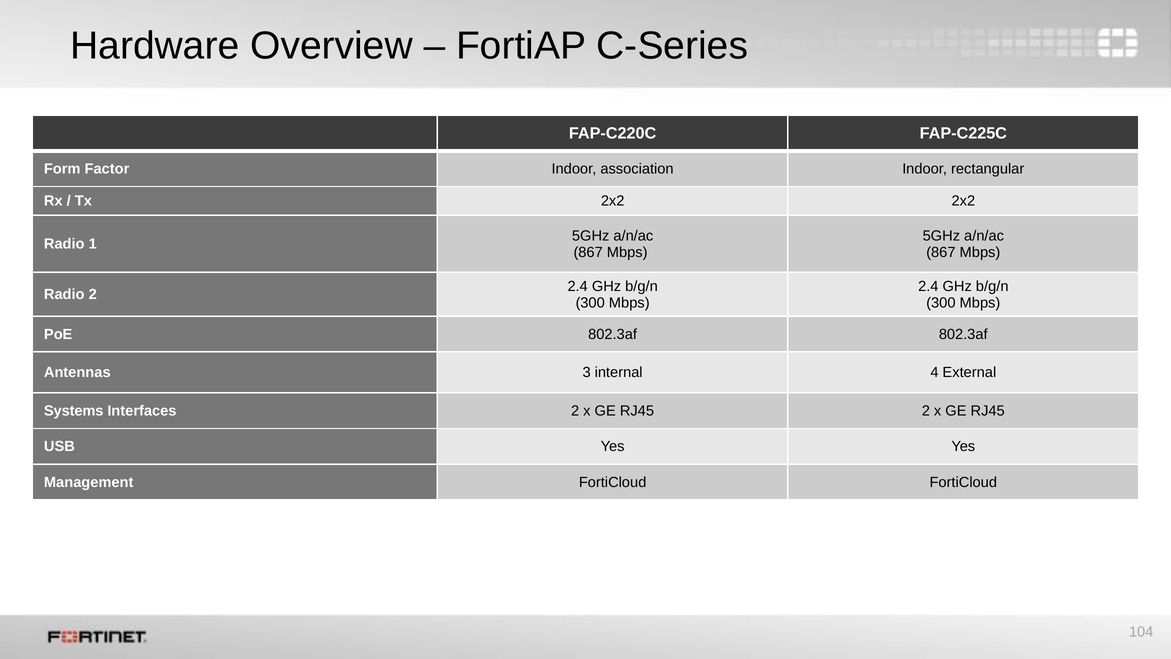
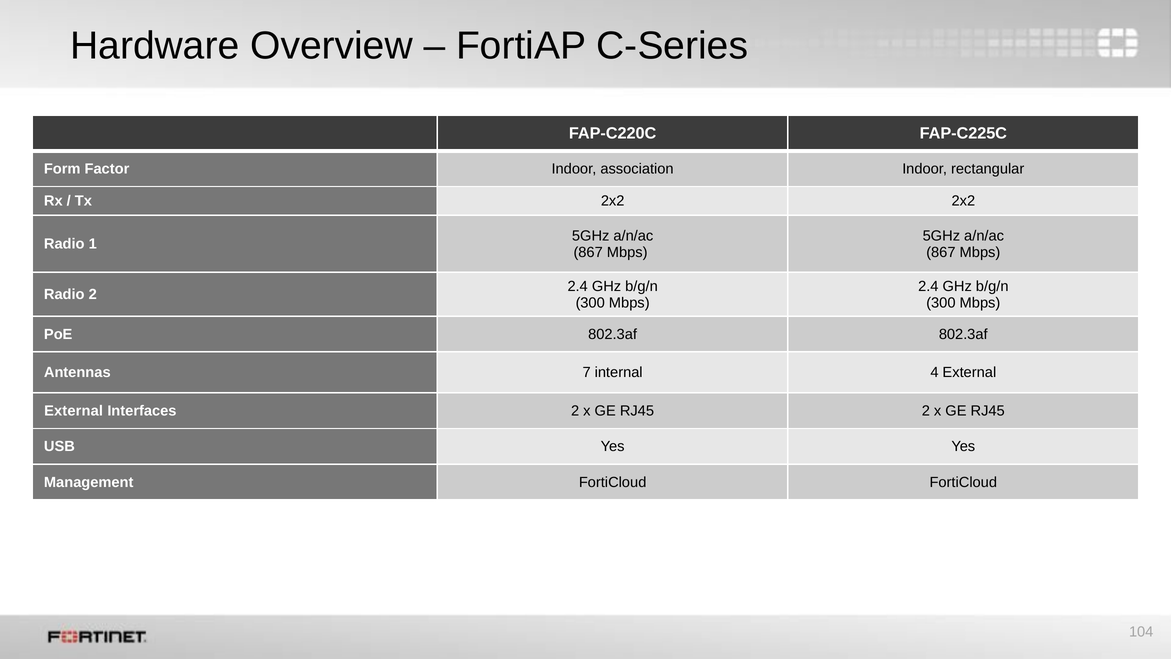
3: 3 -> 7 (587, 372)
Systems: Systems -> External (74, 411)
